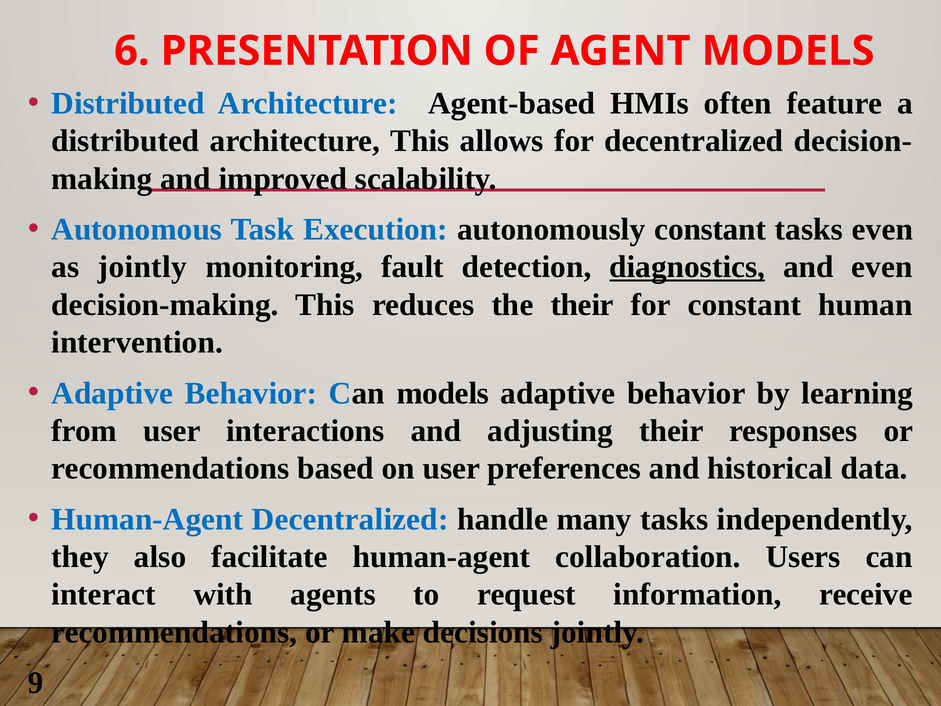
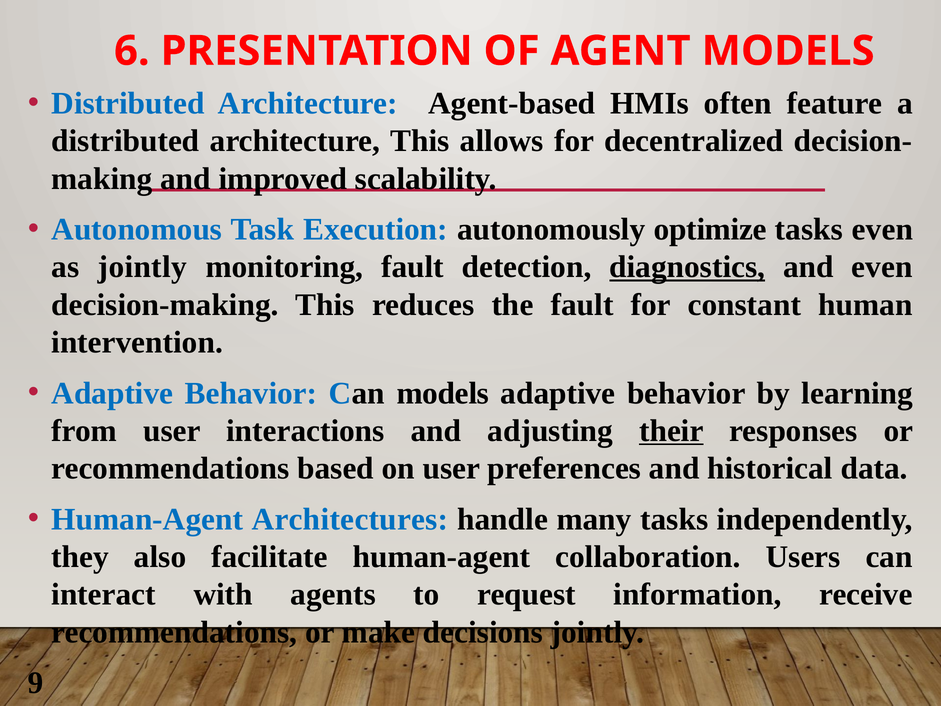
autonomously constant: constant -> optimize (710, 229)
the their: their -> fault (582, 305)
their underline: none -> present (671, 431)
Human-Agent Decentralized: Decentralized -> Architectures (350, 519)
